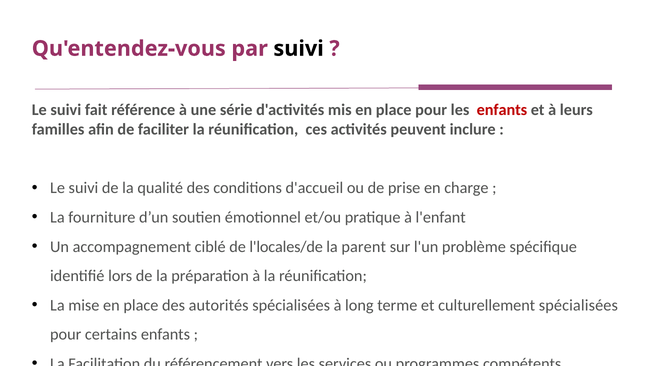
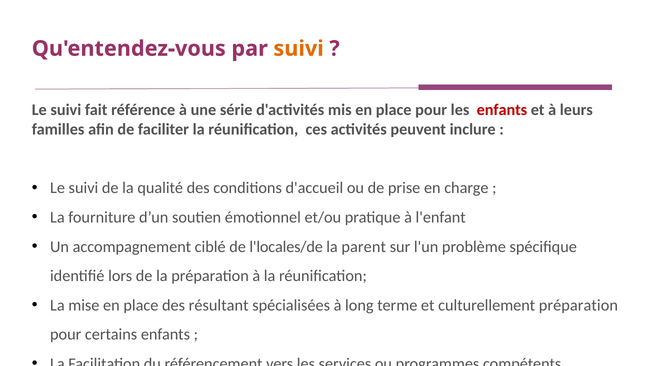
suivi colour: black -> orange (299, 49)
autorités: autorités -> résultant (219, 305)
culturellement spécialisées: spécialisées -> préparation (578, 305)
